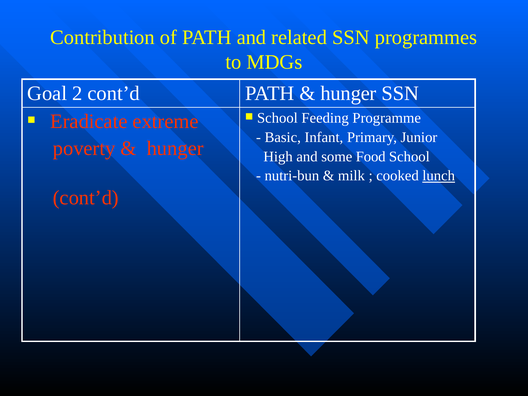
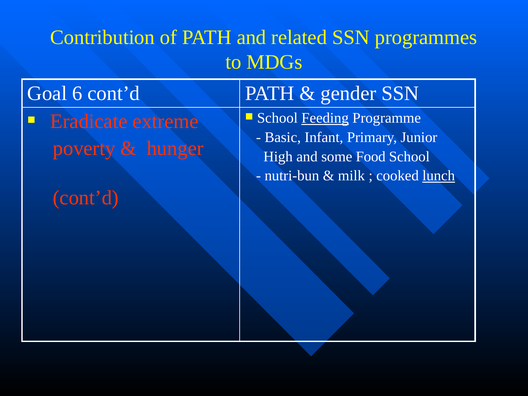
2: 2 -> 6 (77, 93)
hunger: hunger -> gender (348, 93)
Feeding underline: none -> present (325, 118)
